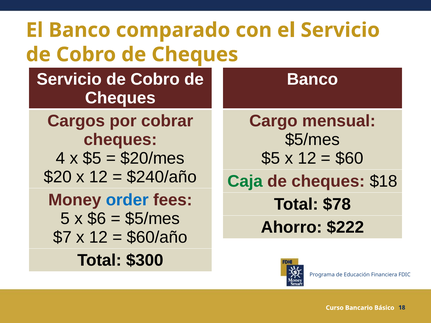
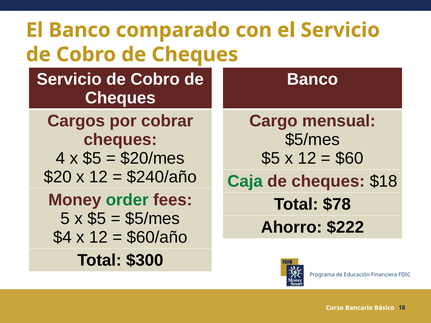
order colour: blue -> green (127, 200)
5 x $6: $6 -> $5 (97, 219)
$7: $7 -> $4 (62, 237)
